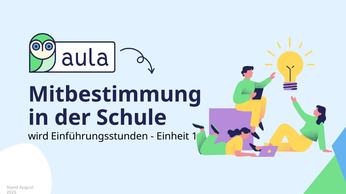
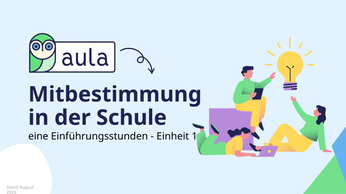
wird: wird -> eine (38, 137)
